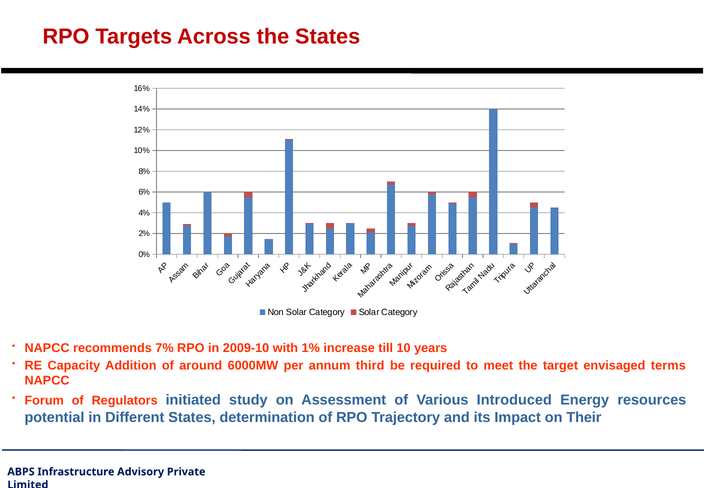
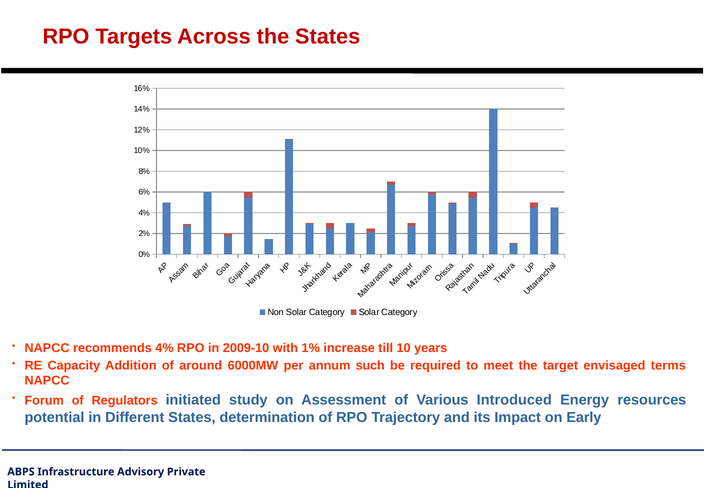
recommends 7%: 7% -> 4% (164, 347)
third: third -> such (370, 365)
Their: Their -> Early (584, 417)
